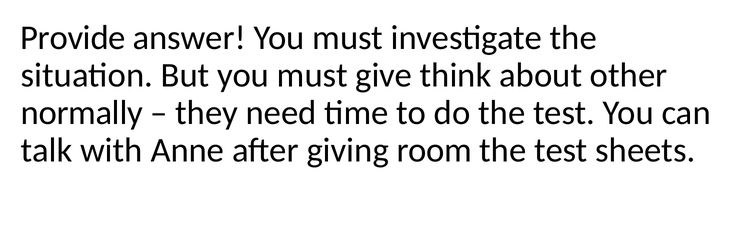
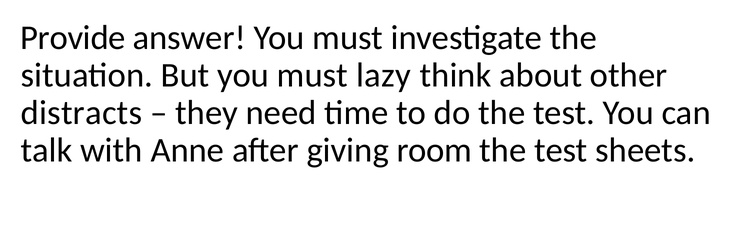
give: give -> lazy (384, 75)
normally: normally -> distracts (82, 113)
